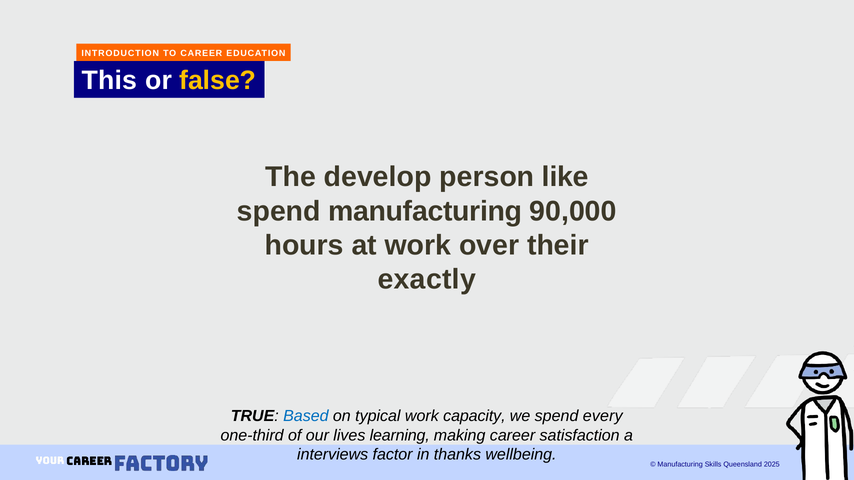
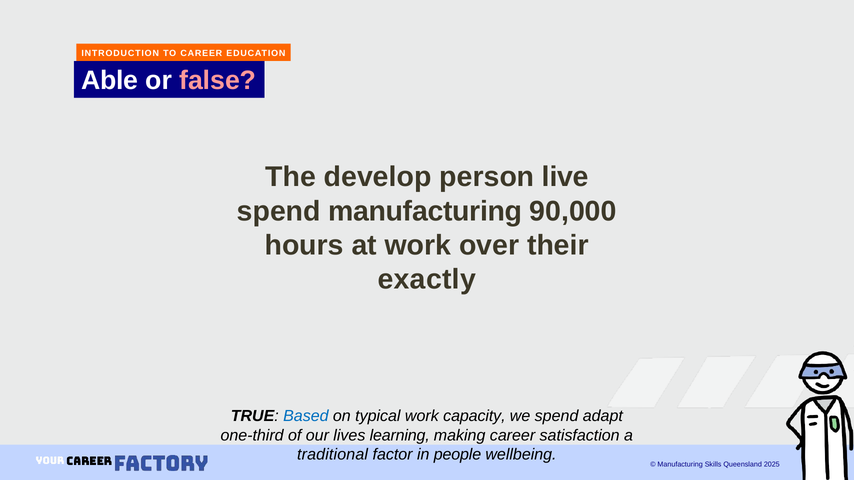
This: This -> Able (110, 81)
false colour: yellow -> pink (218, 81)
like: like -> live (565, 177)
every: every -> adapt (603, 417)
interviews: interviews -> traditional (333, 455)
thanks: thanks -> people (458, 455)
